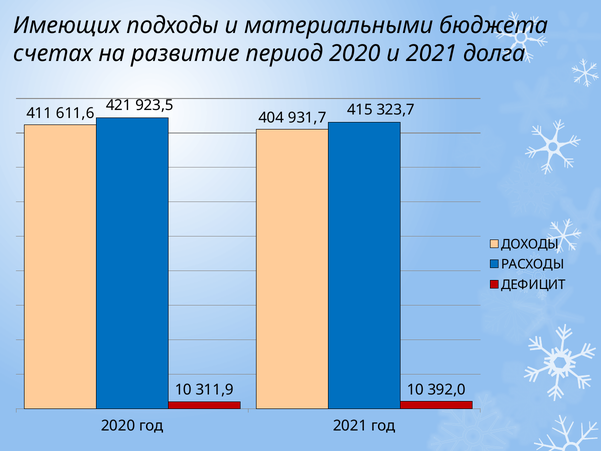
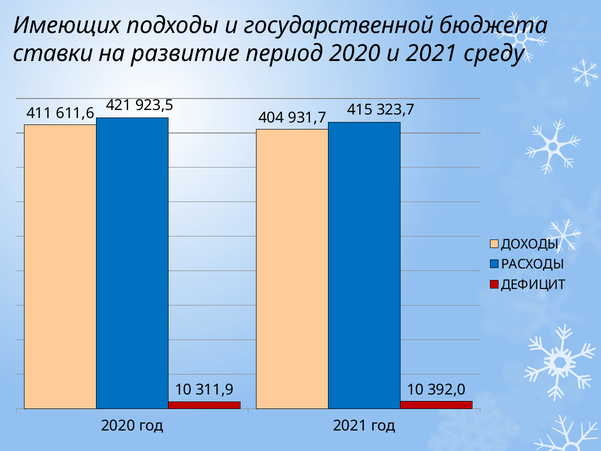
материальными: материальными -> государственной (339, 26)
счетах: счетах -> ставки (53, 54)
долга: долга -> среду (494, 54)
